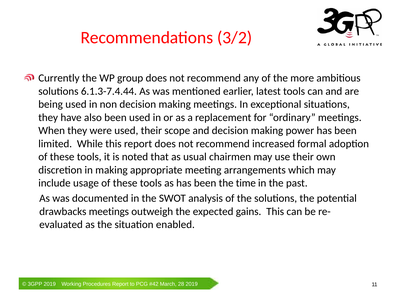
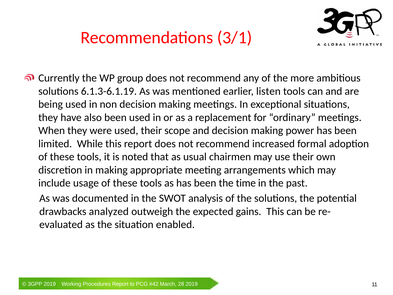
3/2: 3/2 -> 3/1 (235, 38)
6.1.3-7.4.44: 6.1.3-7.4.44 -> 6.1.3-6.1.19 (109, 91)
latest: latest -> listen (268, 91)
drawbacks meetings: meetings -> analyzed (109, 211)
